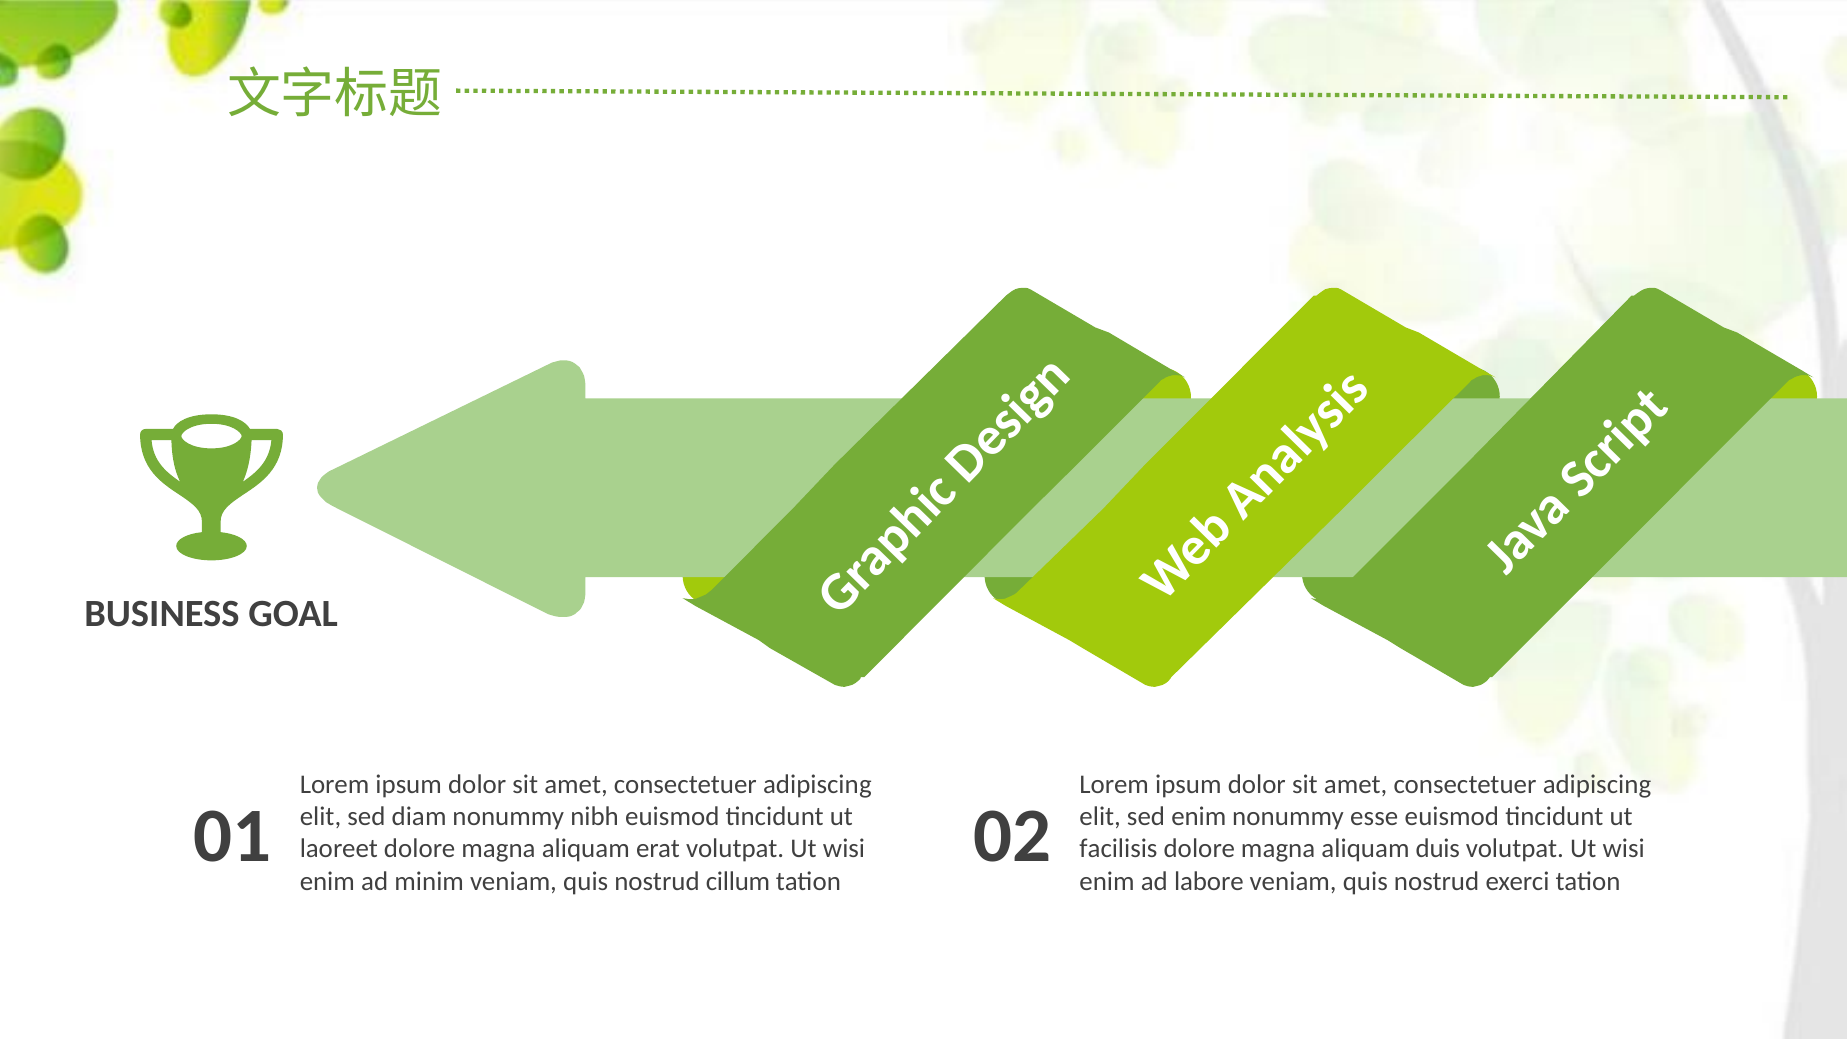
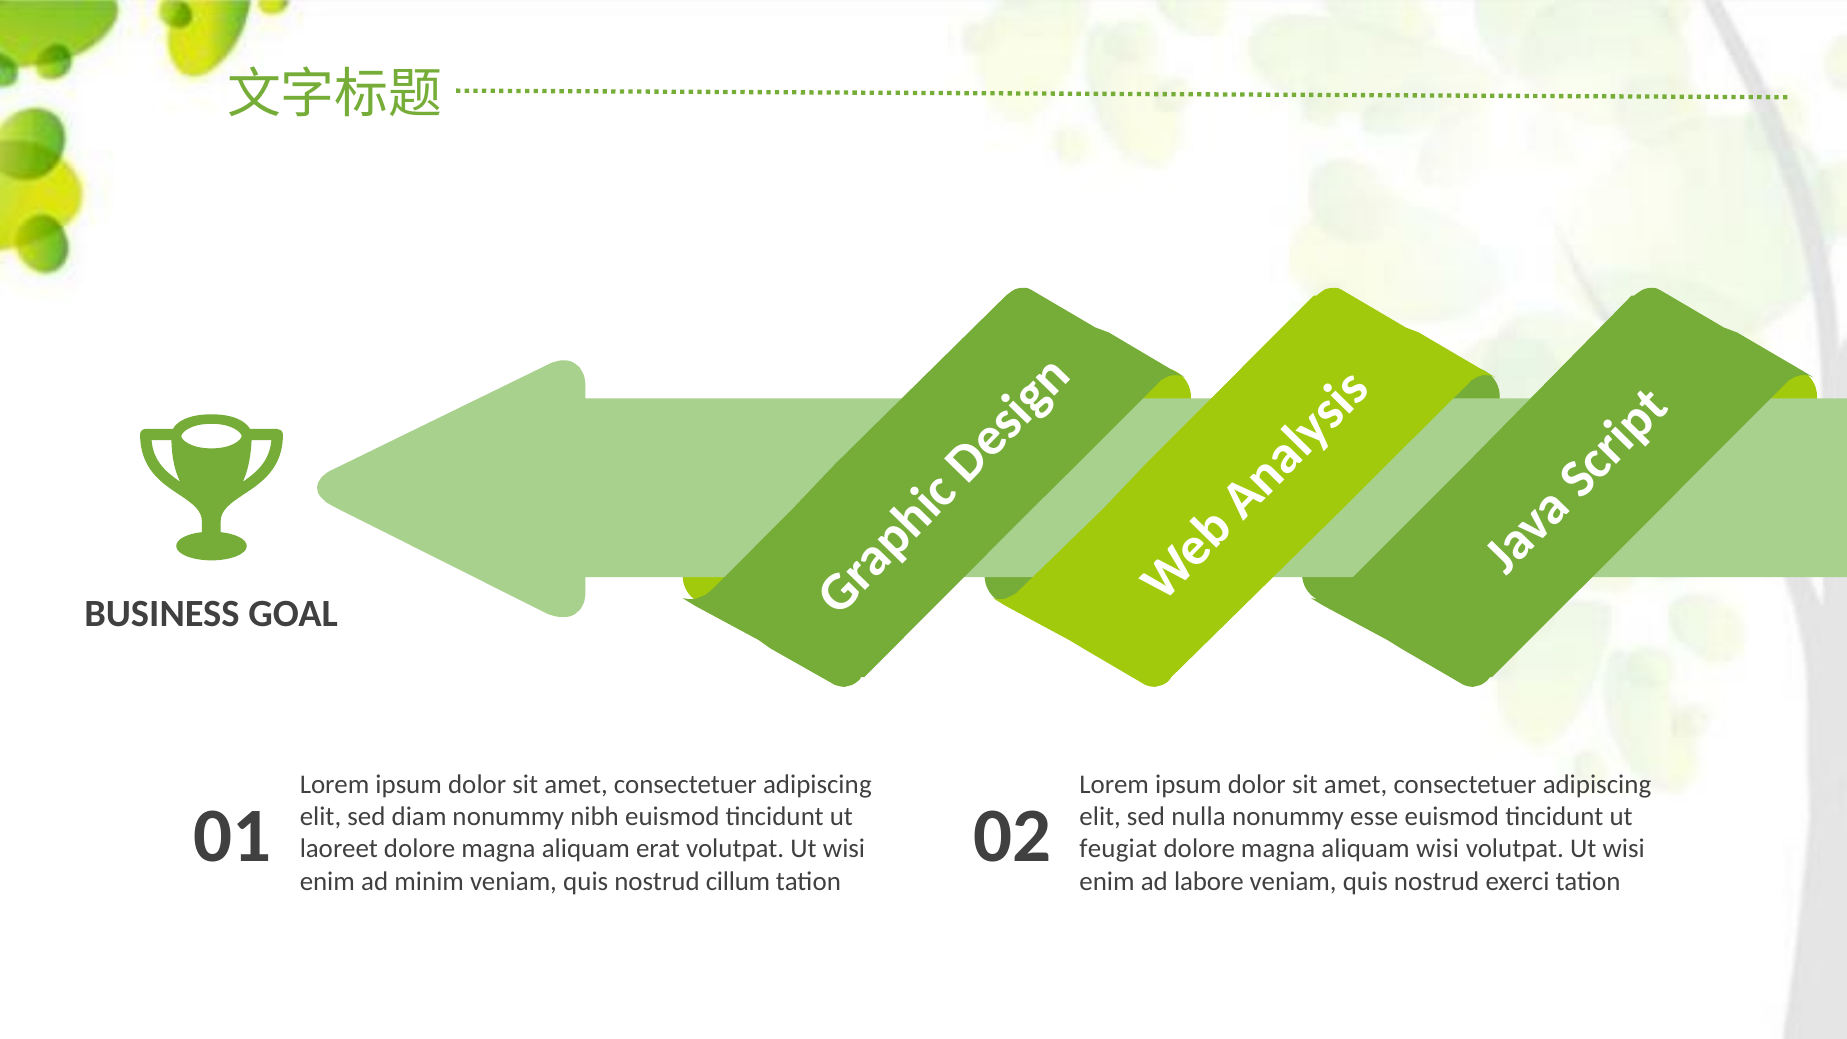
sed enim: enim -> nulla (1199, 817)
facilisis: facilisis -> feugiat (1118, 849)
aliquam duis: duis -> wisi (1438, 849)
